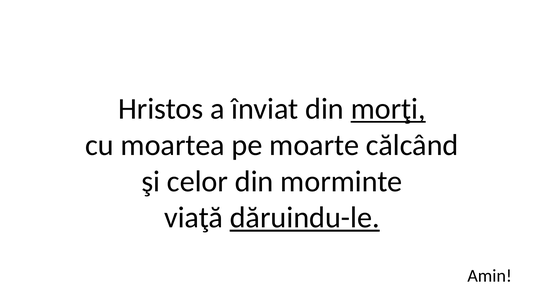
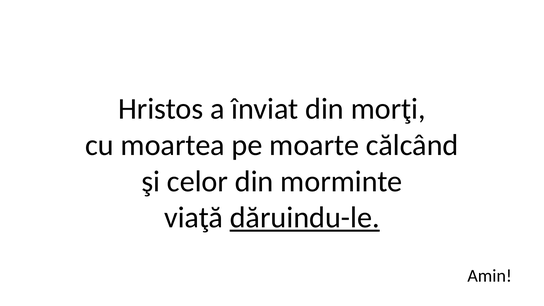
morţi underline: present -> none (388, 109)
